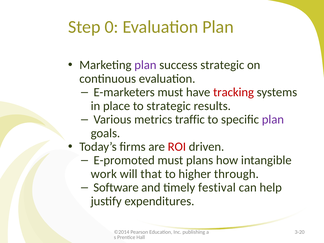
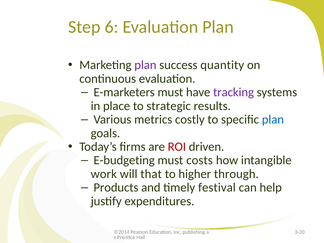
0: 0 -> 6 (111, 27)
success strategic: strategic -> quantity (222, 65)
tracking colour: red -> purple (234, 92)
traffic: traffic -> costly (190, 119)
plan colour: purple -> blue (273, 119)
E-promoted: E-promoted -> E-budgeting (124, 160)
plans: plans -> costs (200, 160)
Software: Software -> Products (116, 188)
